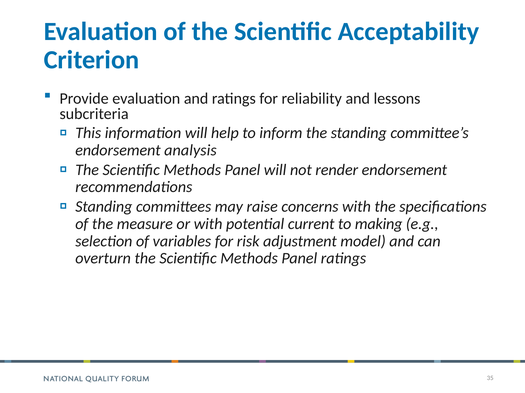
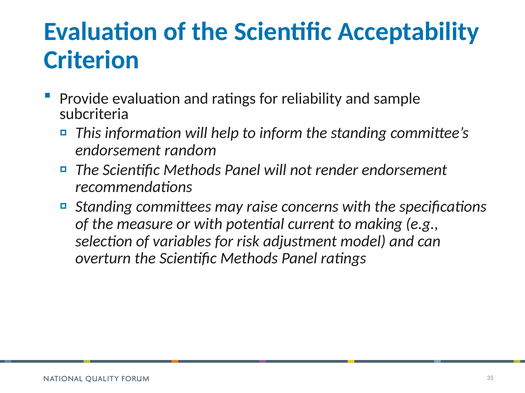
lessons: lessons -> sample (397, 99)
analysis: analysis -> random (190, 151)
